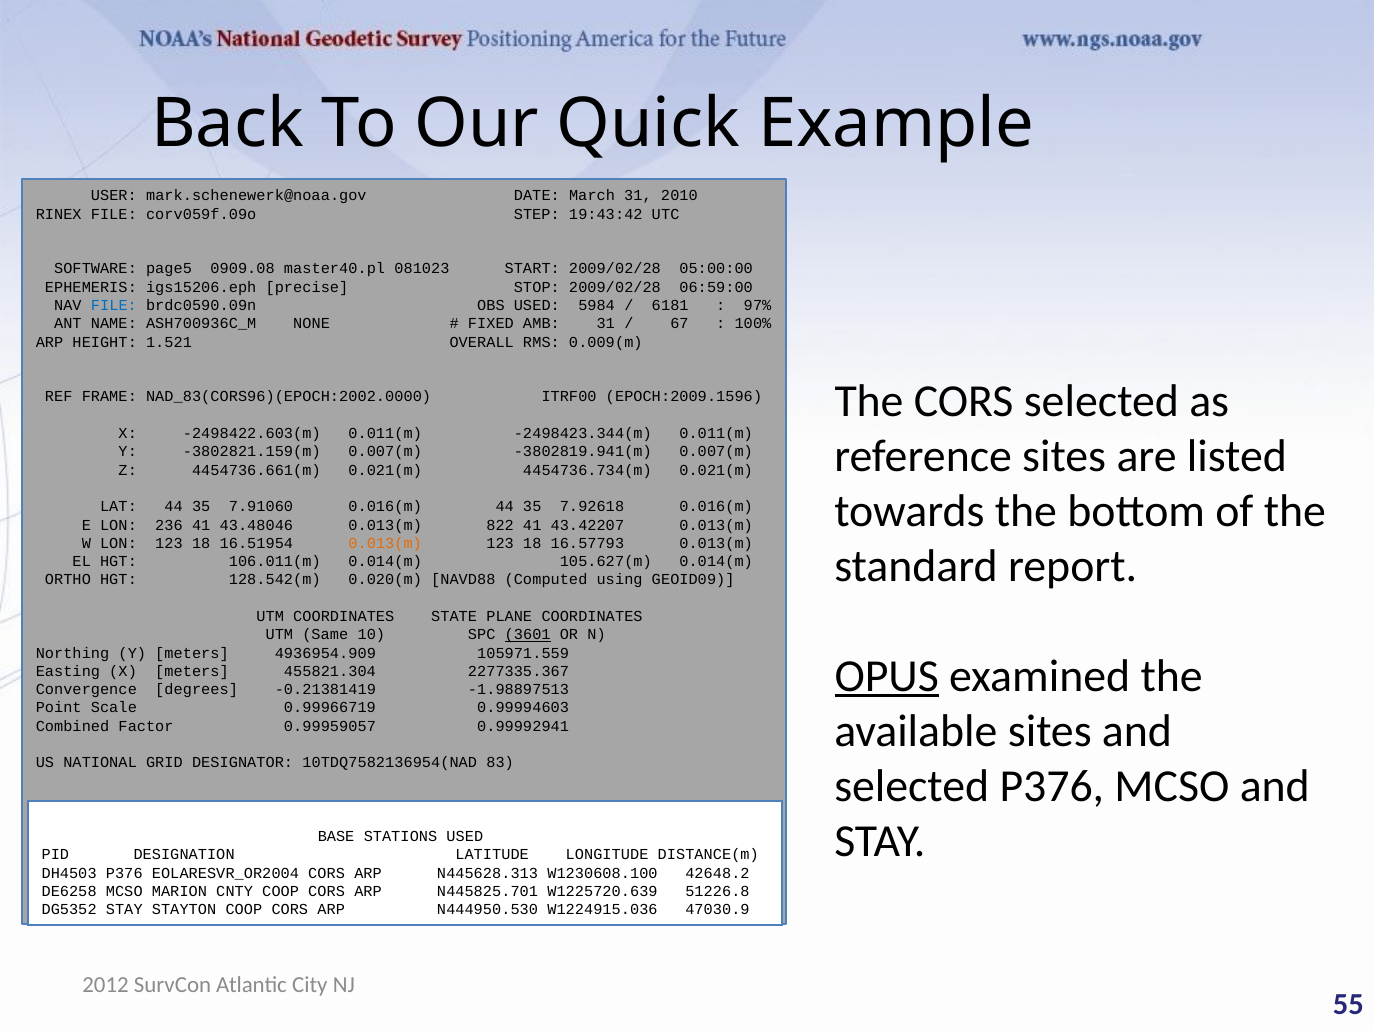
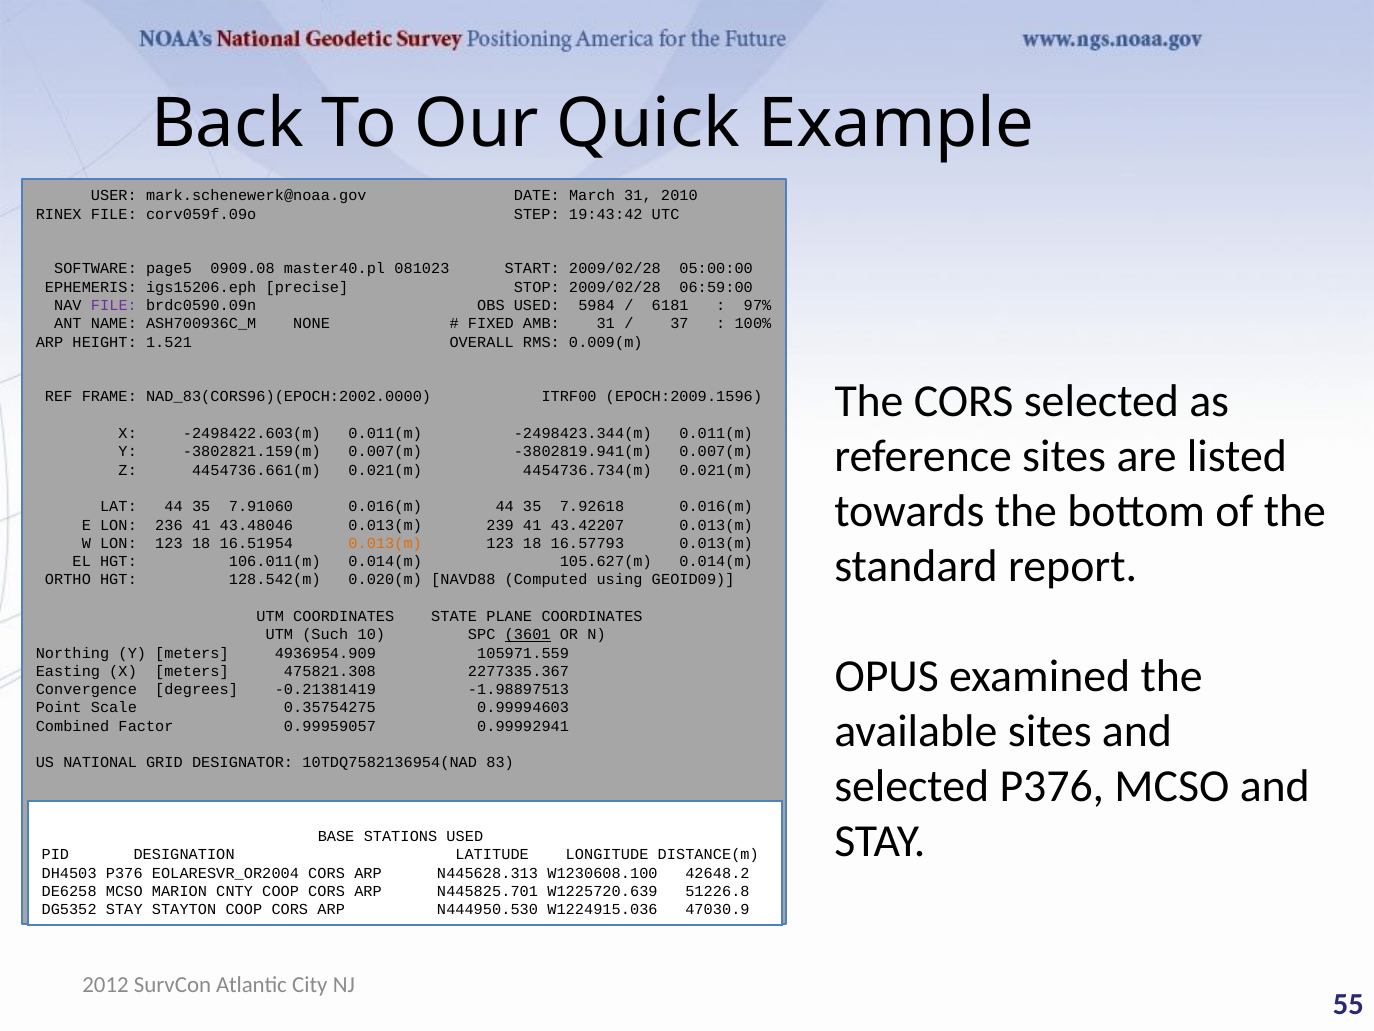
FILE colour: blue -> purple (114, 305)
67: 67 -> 37 (679, 324)
822: 822 -> 239 (500, 525)
Same: Same -> Such (325, 634)
OPUS underline: present -> none (887, 676)
455821.304: 455821.304 -> 475821.308 (330, 671)
0.99966719: 0.99966719 -> 0.35754275 (330, 708)
